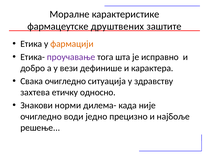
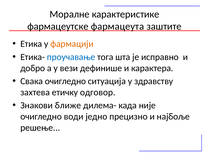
друштвених: друштвених -> фармацеута (117, 26)
проучавање colour: purple -> blue (71, 57)
односно: односно -> одговор (98, 92)
норми: норми -> ближе (68, 105)
